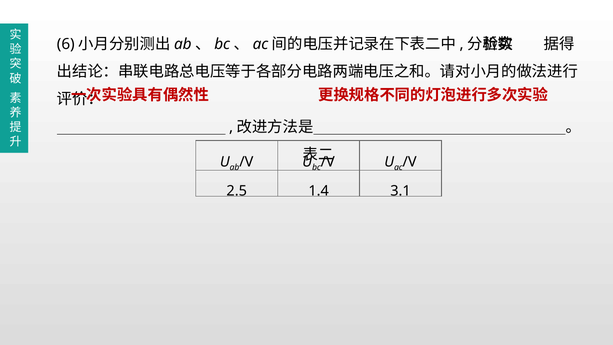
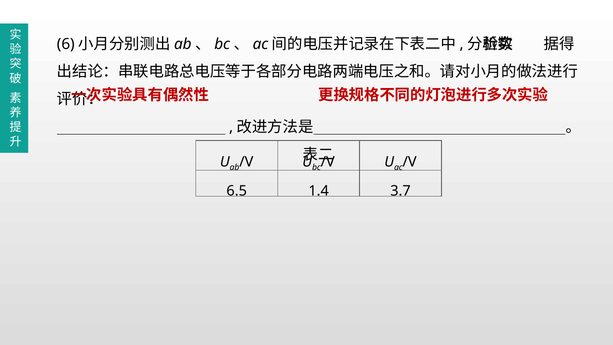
2.5: 2.5 -> 6.5 (237, 191)
3.1: 3.1 -> 3.7 (401, 191)
